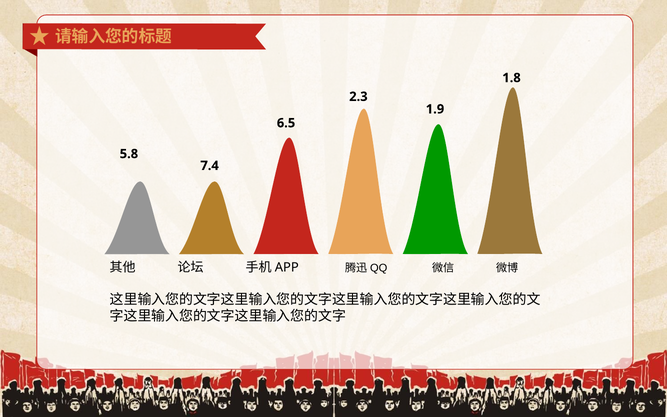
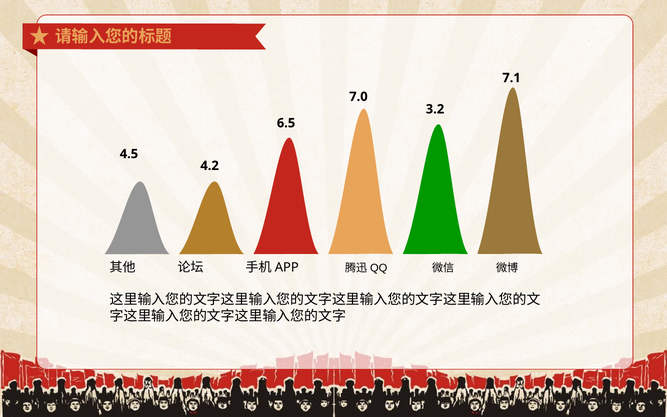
1.8: 1.8 -> 7.1 (512, 78)
2.3: 2.3 -> 7.0 (358, 97)
1.9: 1.9 -> 3.2 (435, 109)
5.8: 5.8 -> 4.5 (129, 154)
7.4: 7.4 -> 4.2 (210, 166)
